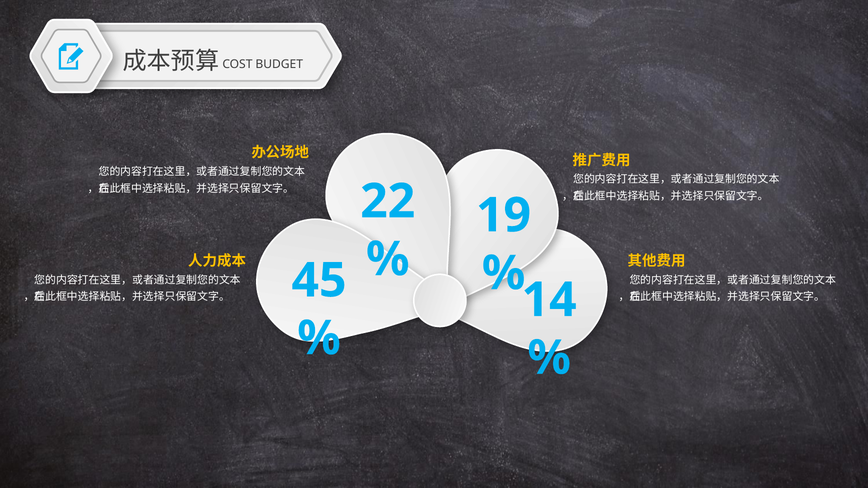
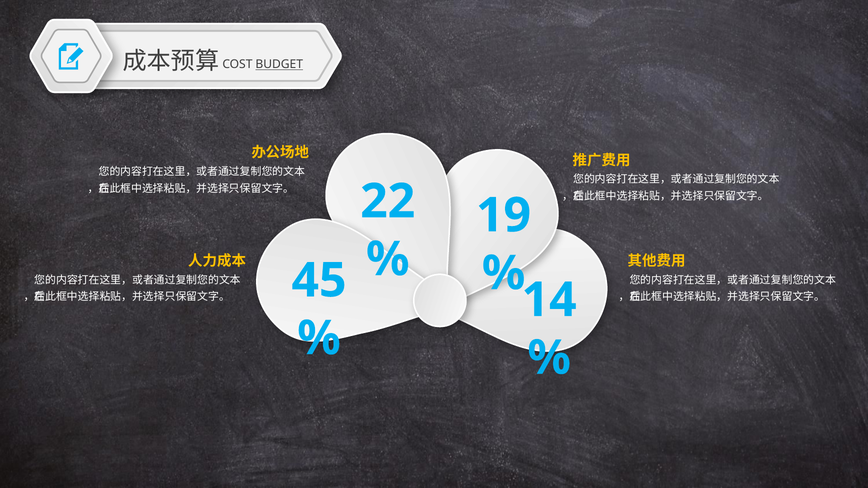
BUDGET underline: none -> present (279, 65)
